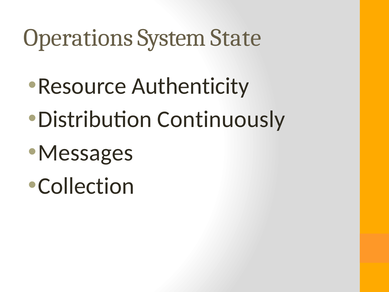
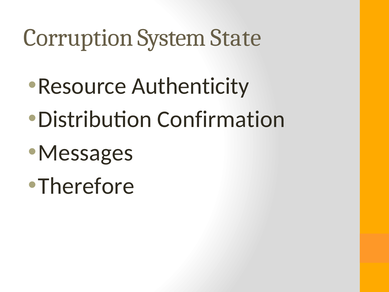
Operations: Operations -> Corruption (78, 38)
Continuously: Continuously -> Confirmation (221, 119)
Collection: Collection -> Therefore (86, 186)
